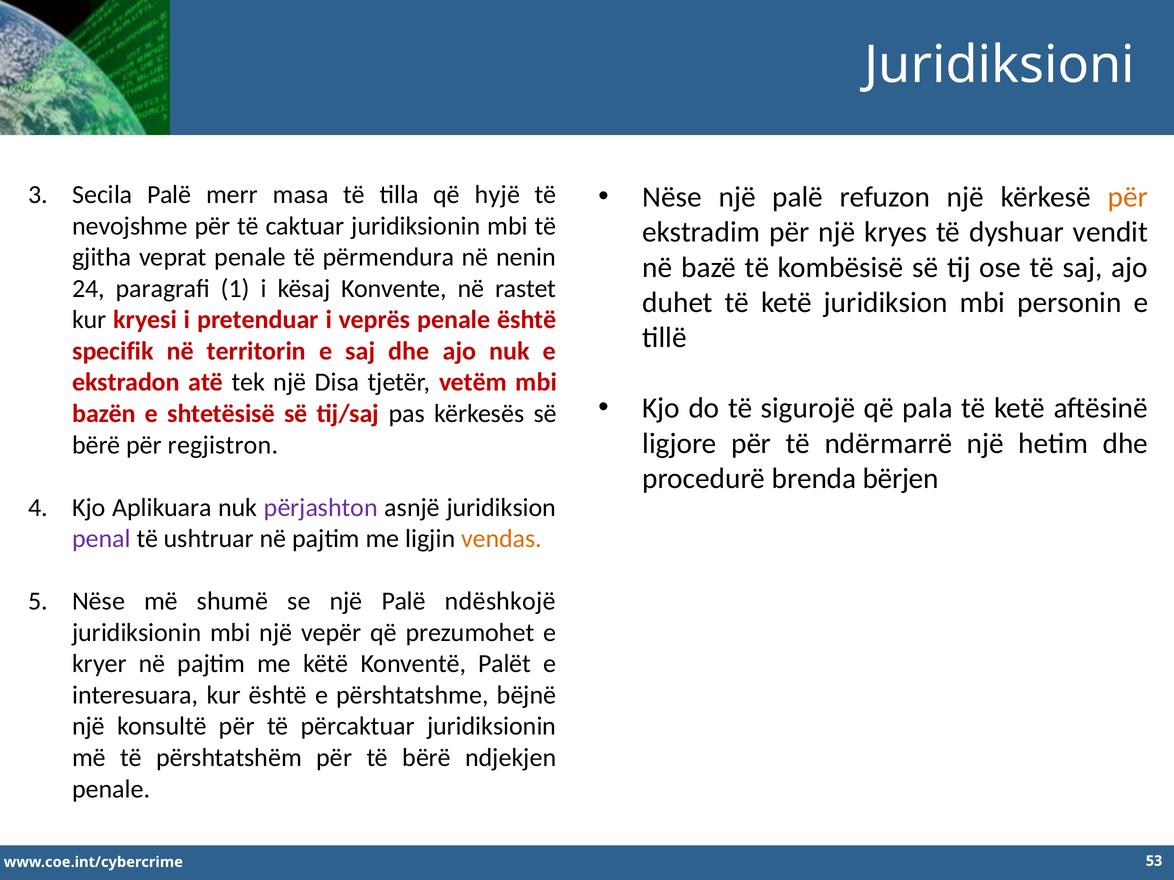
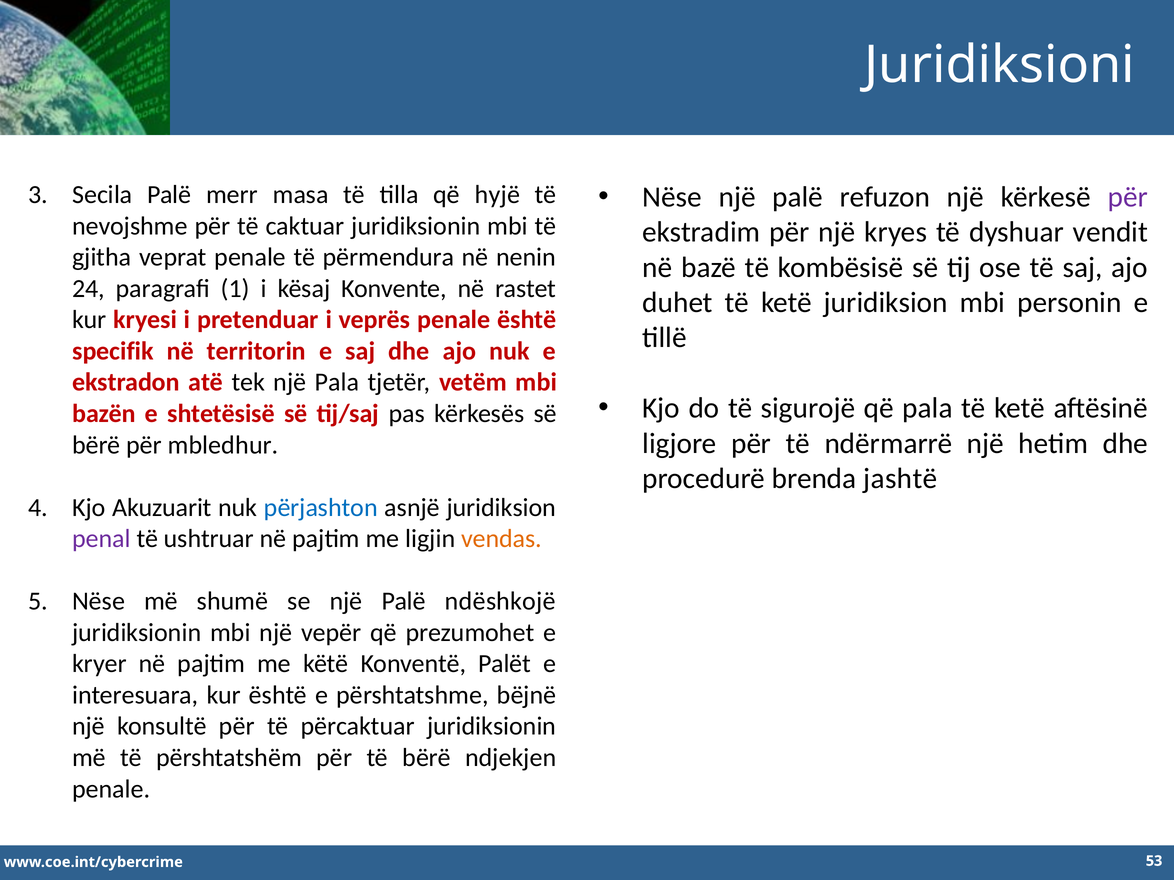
për colour: orange -> purple (1128, 197)
një Disa: Disa -> Pala (337, 383)
regjistron: regjistron -> mbledhur (223, 445)
bërjen: bërjen -> jashtë (900, 479)
Aplikuara: Aplikuara -> Akuzuarit (162, 508)
përjashton colour: purple -> blue (321, 508)
